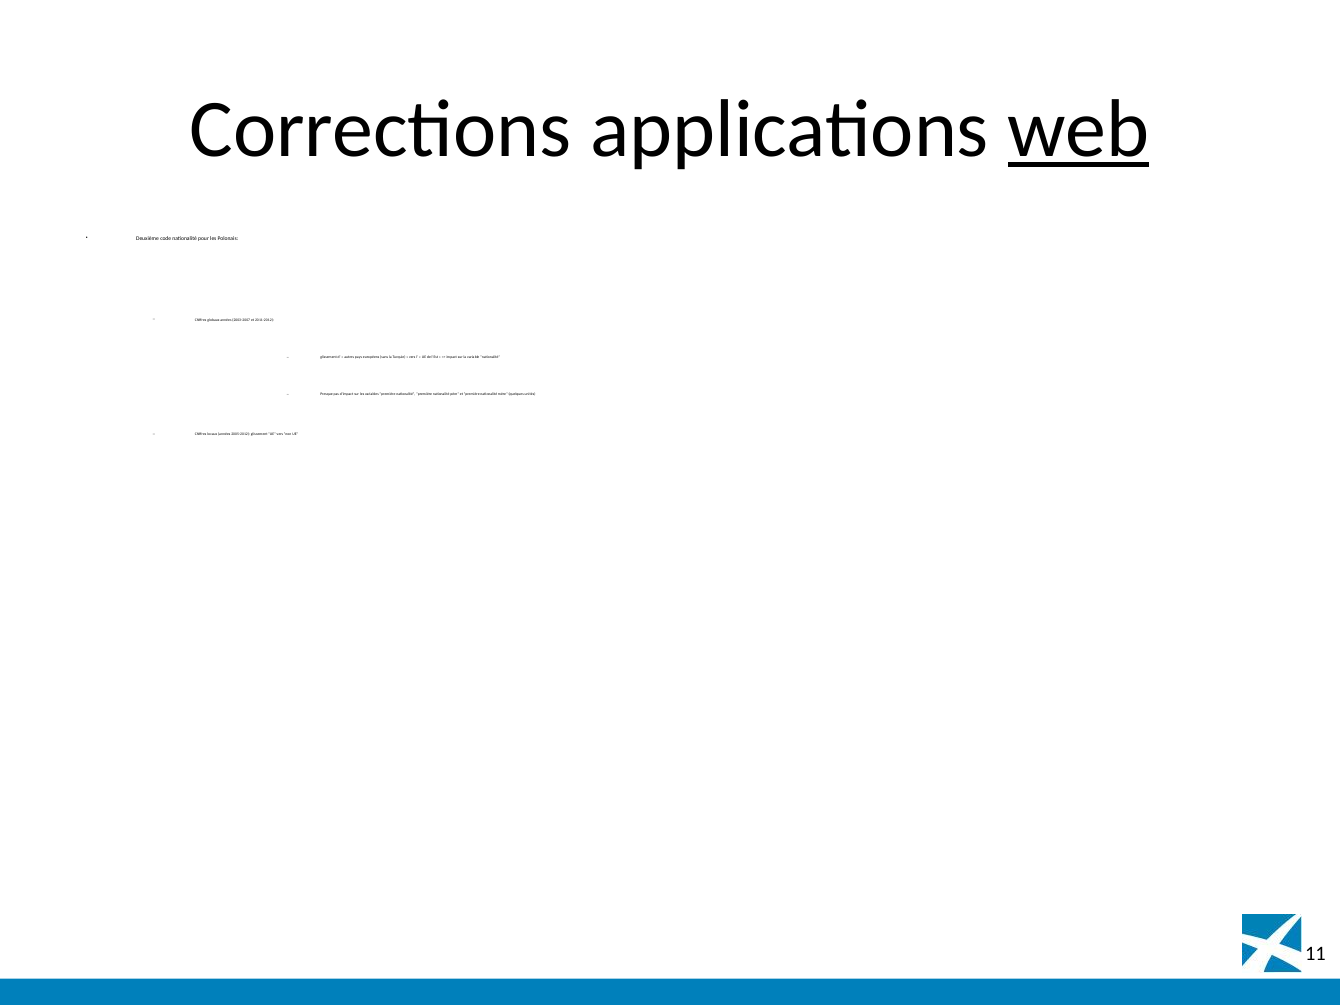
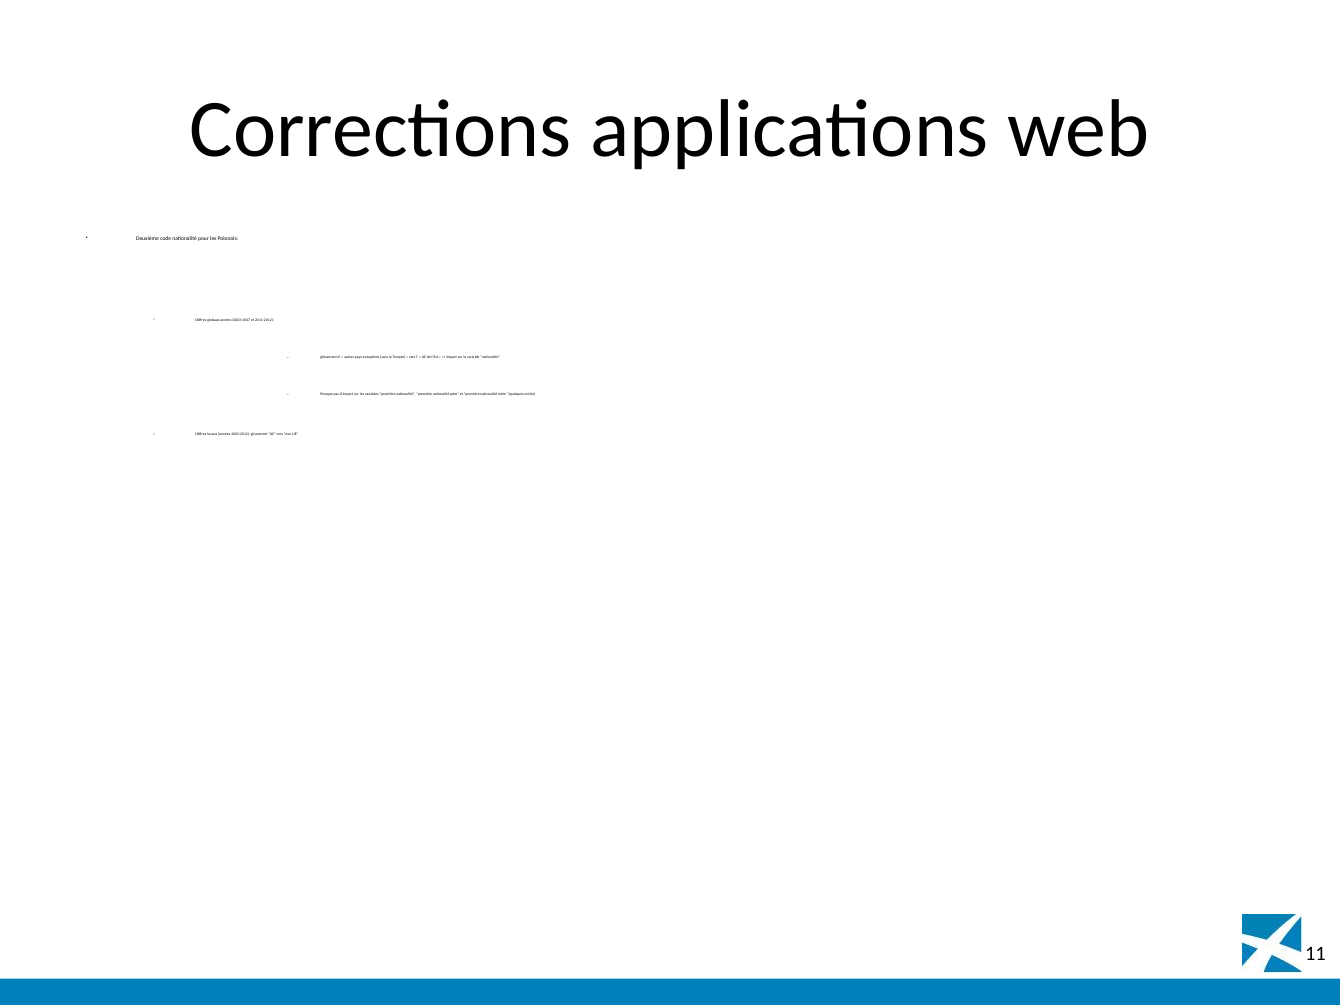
web underline: present -> none (1078, 130)
